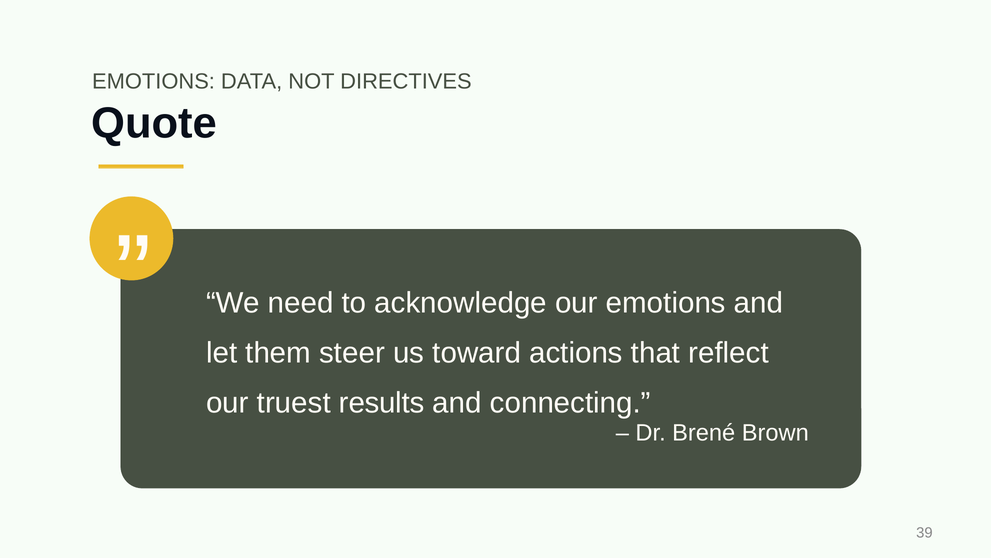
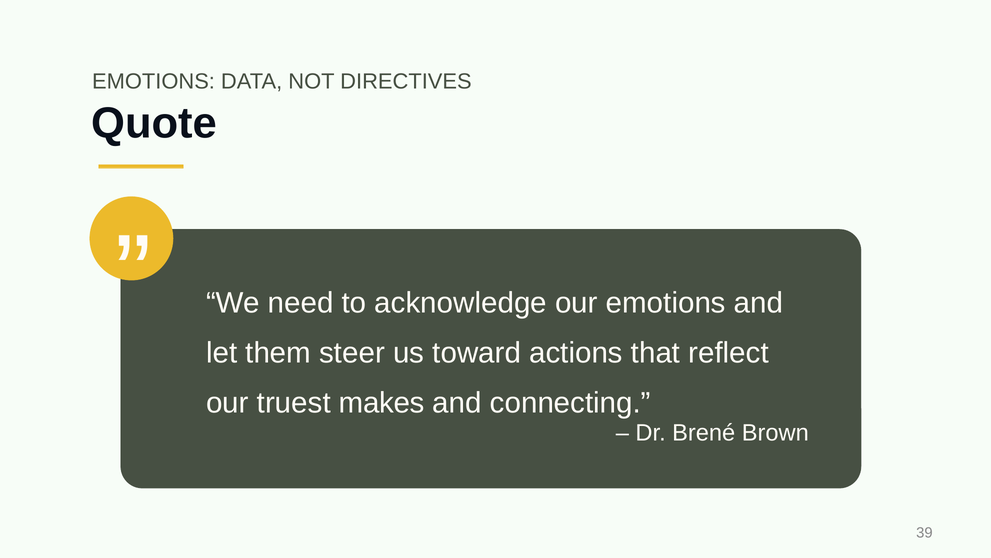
results: results -> makes (382, 403)
